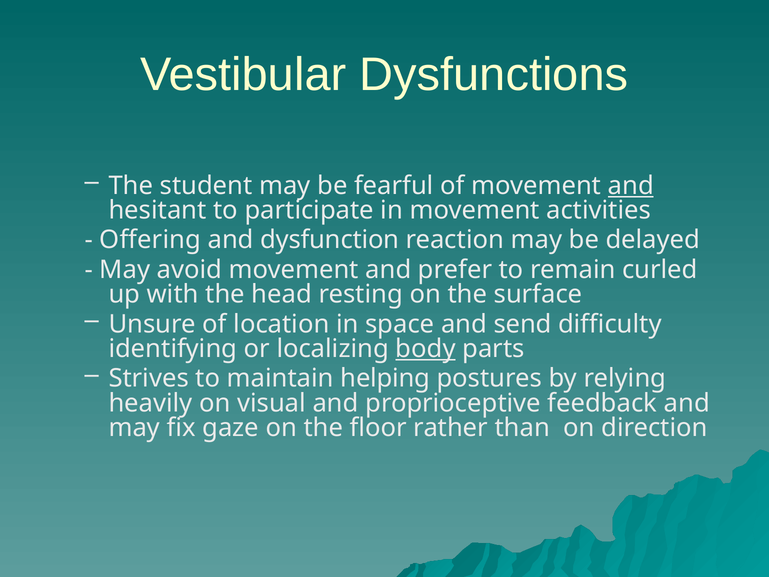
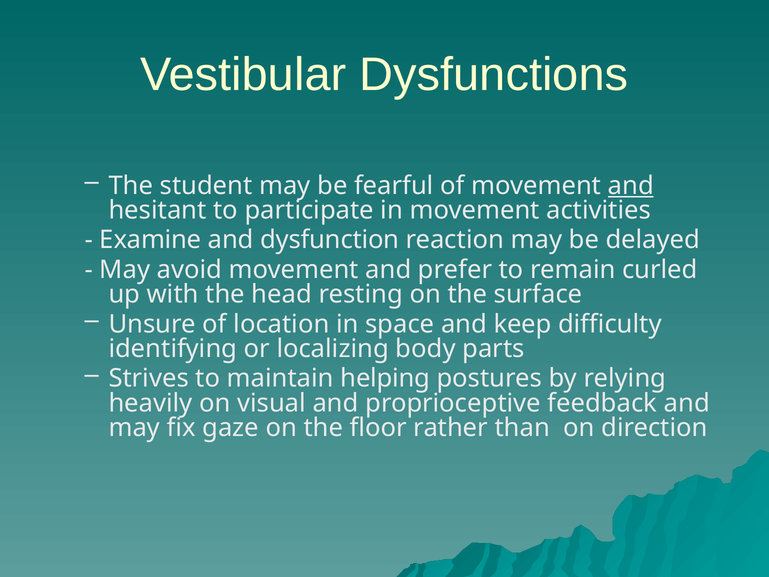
Offering: Offering -> Examine (150, 240)
send: send -> keep (523, 324)
body underline: present -> none (426, 349)
